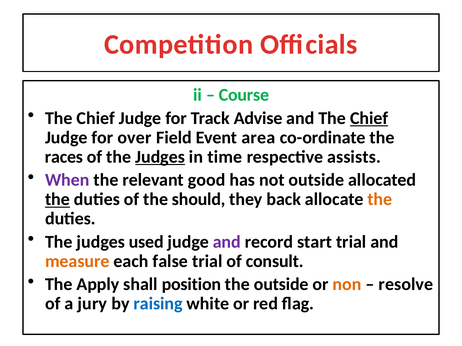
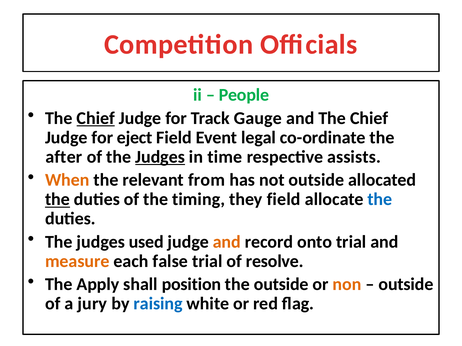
Course: Course -> People (244, 95)
Chief underline: none -> present (96, 118)
Advise: Advise -> Gauge (258, 118)
Chief underline: present -> none (369, 118)
over: over -> eject (135, 138)
area: area -> legal (259, 138)
races: races -> after (64, 157)
When colour: purple -> orange (67, 180)
good: good -> from (207, 180)
should: should -> timing (199, 200)
they back: back -> field (284, 200)
the colour: orange -> blue (380, 200)
and colour: purple -> orange (227, 242)
start: start -> onto (315, 242)
consult: consult -> resolve (275, 262)
resolve: resolve -> outside (406, 285)
